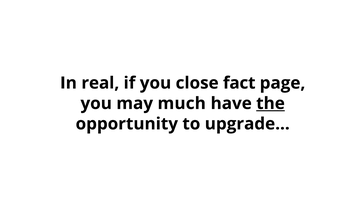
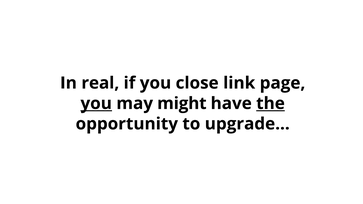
fact: fact -> link (239, 83)
you underline: none -> present (96, 103)
much: much -> might (182, 103)
